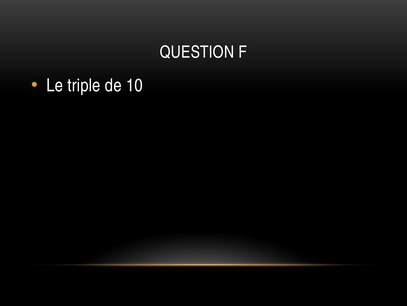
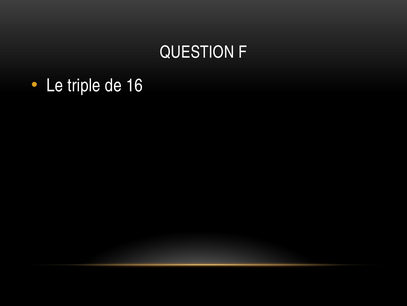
10: 10 -> 16 (134, 85)
